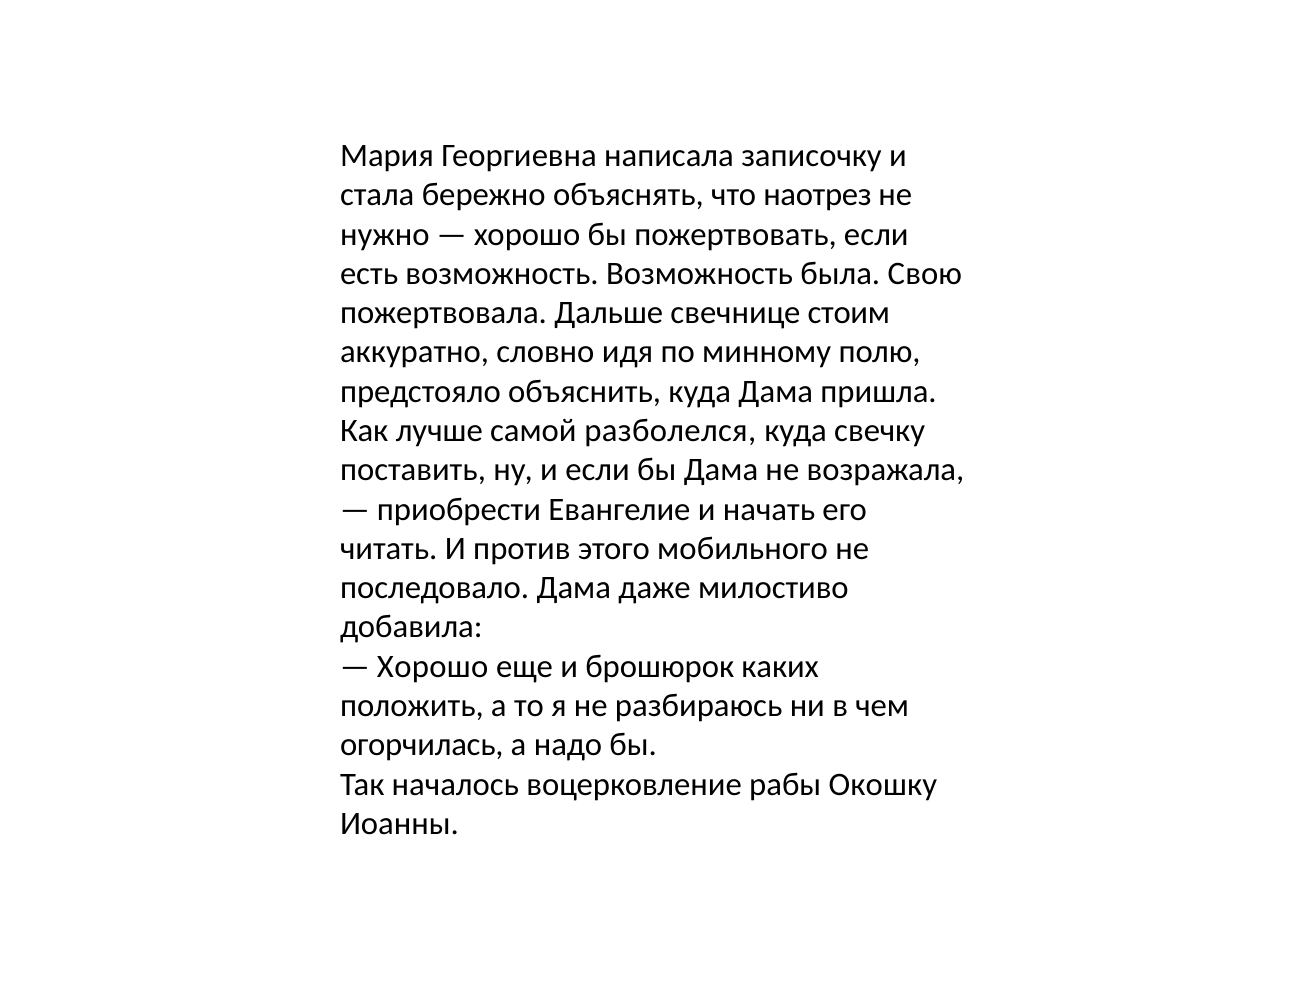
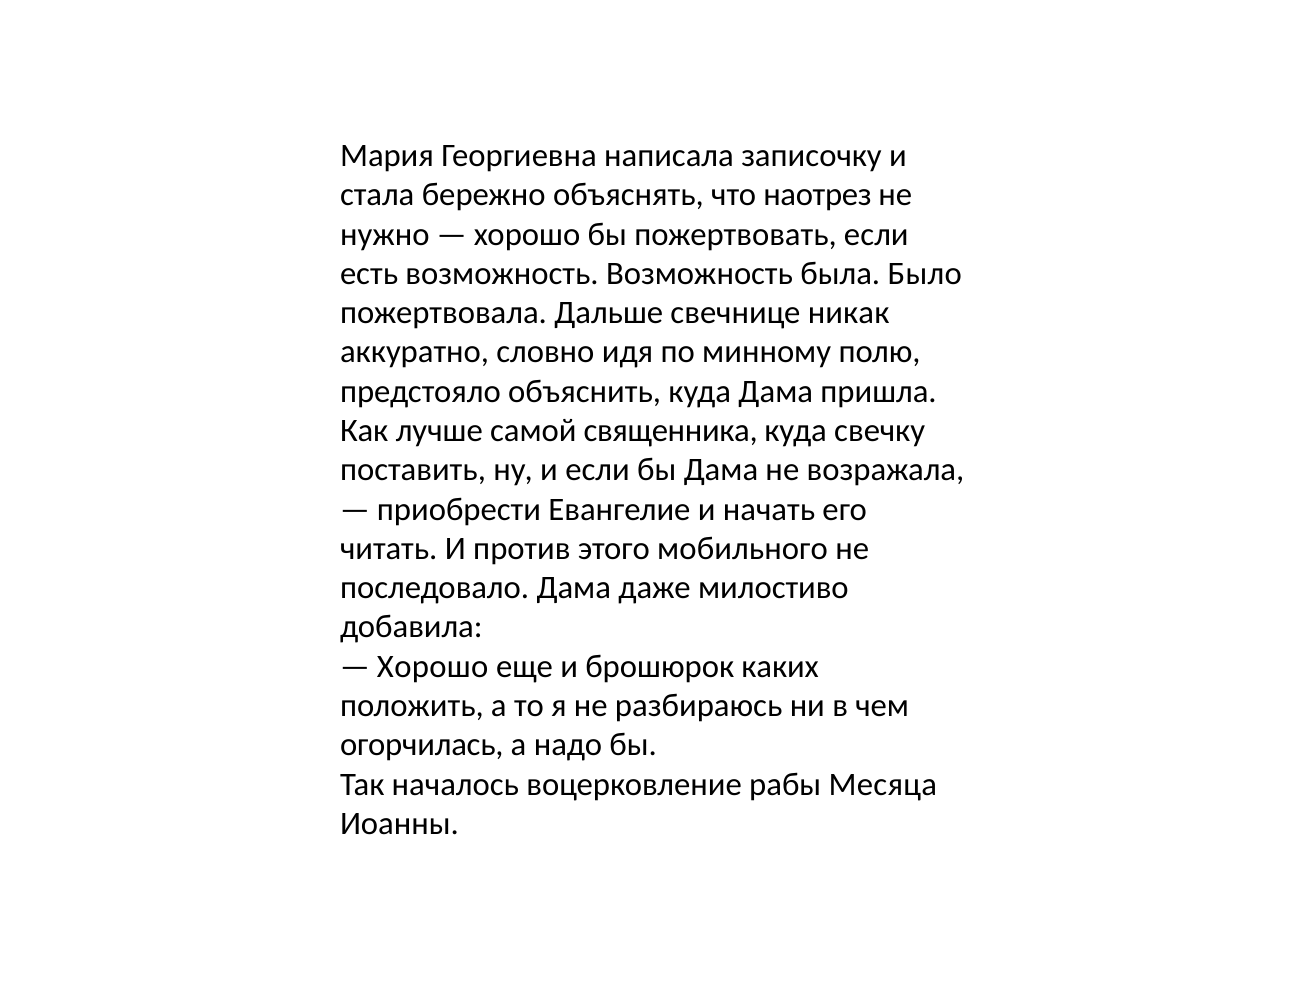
Свою: Свою -> Было (925, 274)
стоим: стоим -> никак (849, 313)
разболелся: разболелся -> священника (671, 431)
Окошку: Окошку -> Месяца (883, 784)
